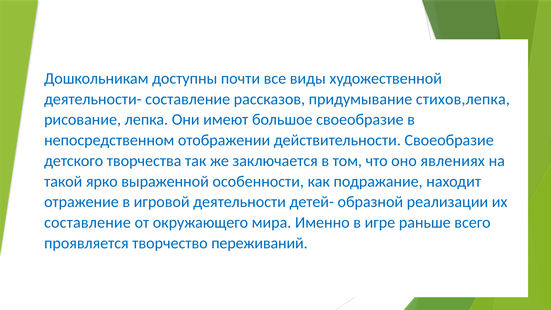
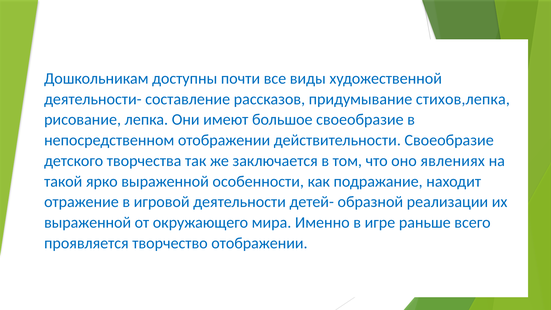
составление: составление -> выраженной (88, 223)
творчество переживаний: переживаний -> отображении (259, 243)
